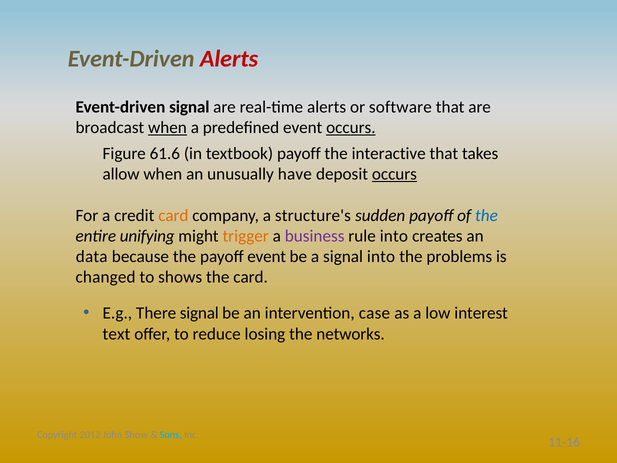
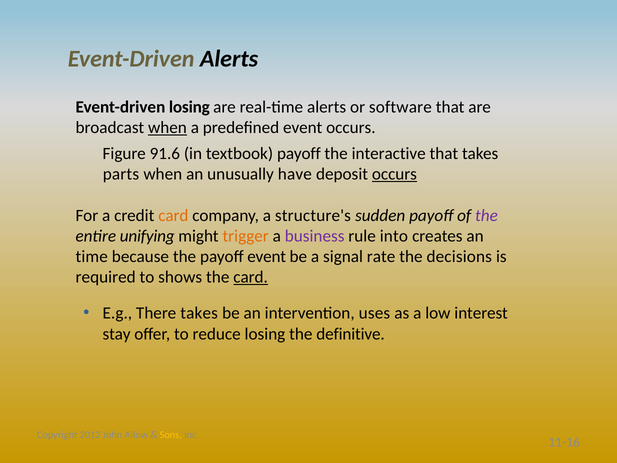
Alerts colour: red -> black (229, 59)
Event-driven signal: signal -> losing (189, 107)
occurs underline: present -> none (351, 128)
61.6: 61.6 -> 91.6 (165, 153)
allow: allow -> parts (121, 174)
the colour: blue -> purple (486, 215)
data: data -> time (92, 256)
signal into: into -> rate (381, 256)
problems: problems -> decisions (459, 256)
changed: changed -> required (106, 277)
card underline: none -> present (251, 277)
There signal: signal -> takes (199, 313)
case: case -> uses (374, 313)
text: text -> stay (117, 334)
networks: networks -> definitive (351, 334)
Show: Show -> Allow (136, 435)
Sons colour: light blue -> yellow (171, 435)
